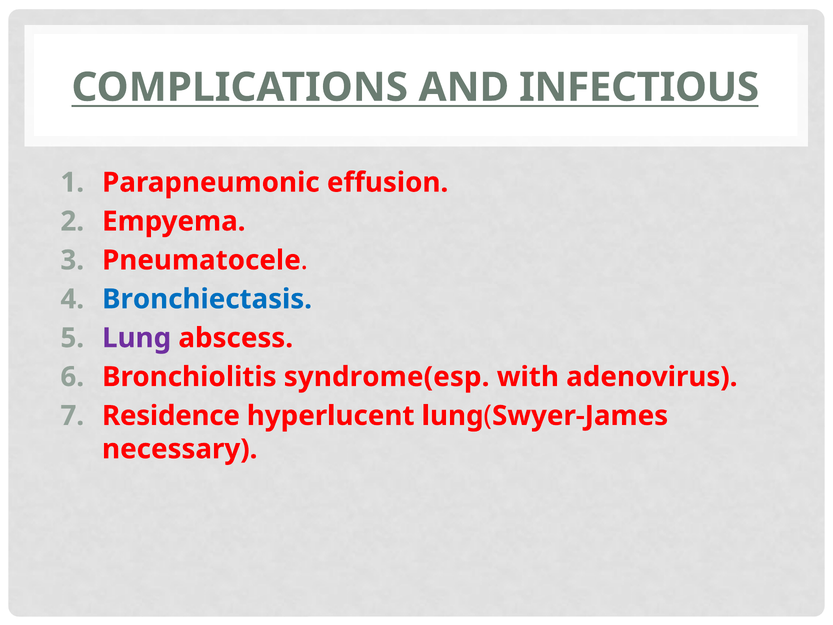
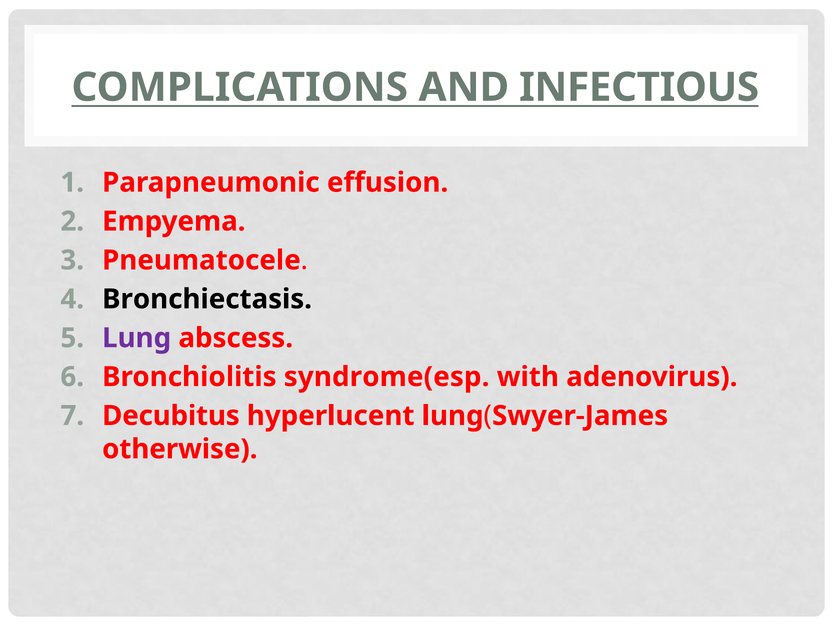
Bronchiectasis colour: blue -> black (207, 299)
Residence: Residence -> Decubitus (171, 416)
necessary: necessary -> otherwise (180, 449)
